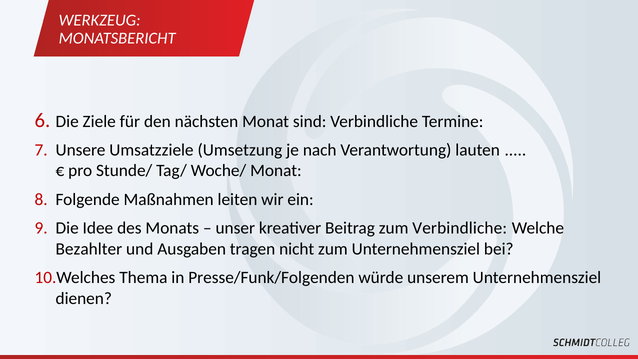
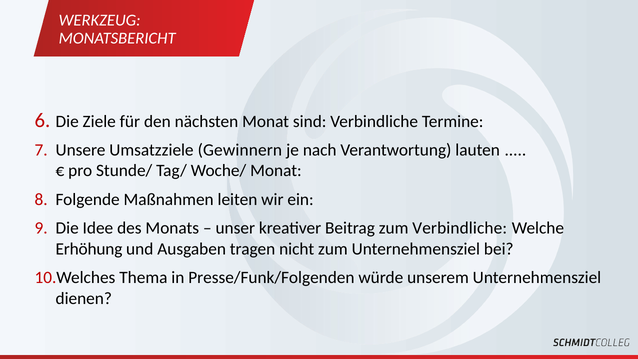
Umsetzung: Umsetzung -> Gewinnern (240, 150)
Bezahlter: Bezahlter -> Erhöhung (89, 249)
